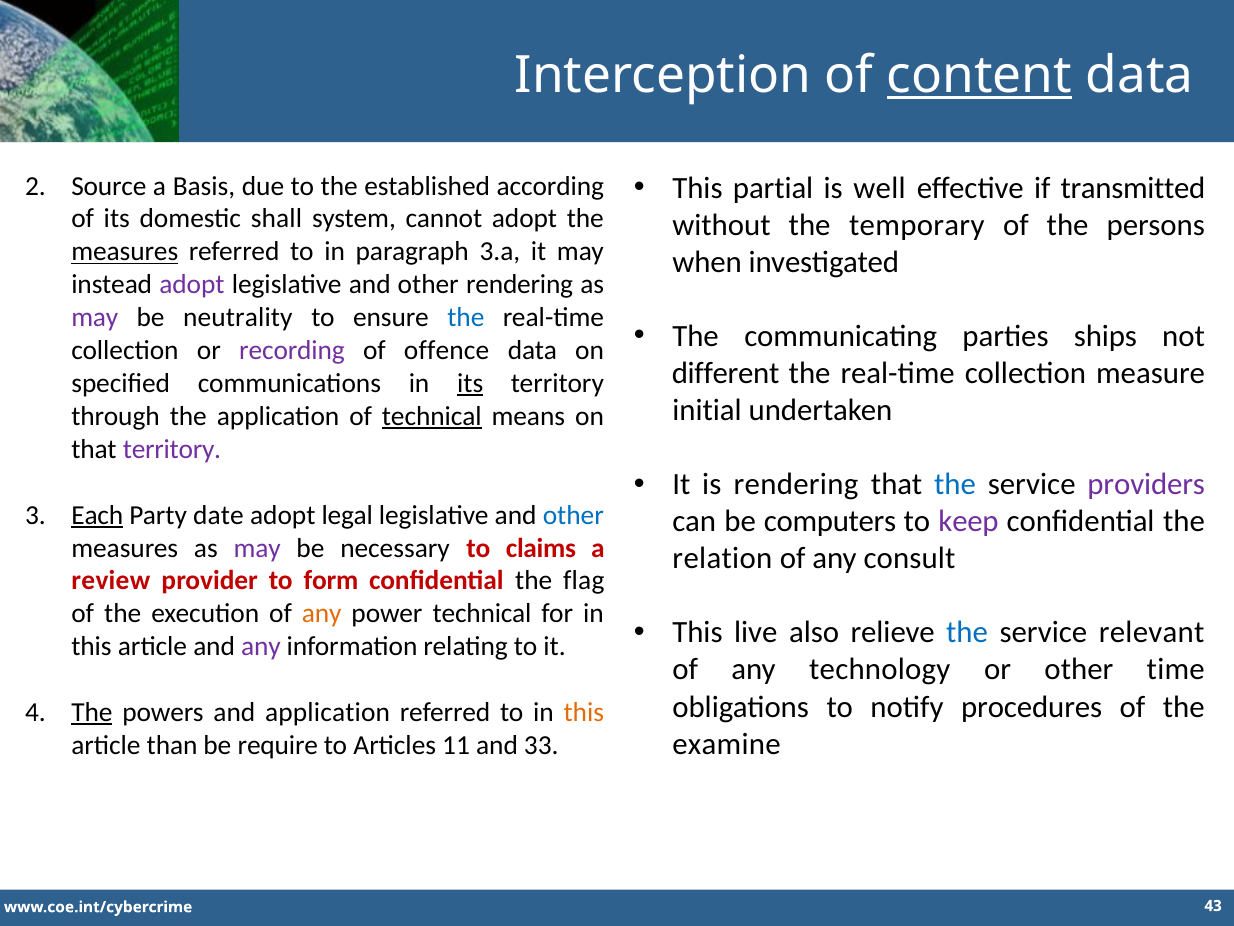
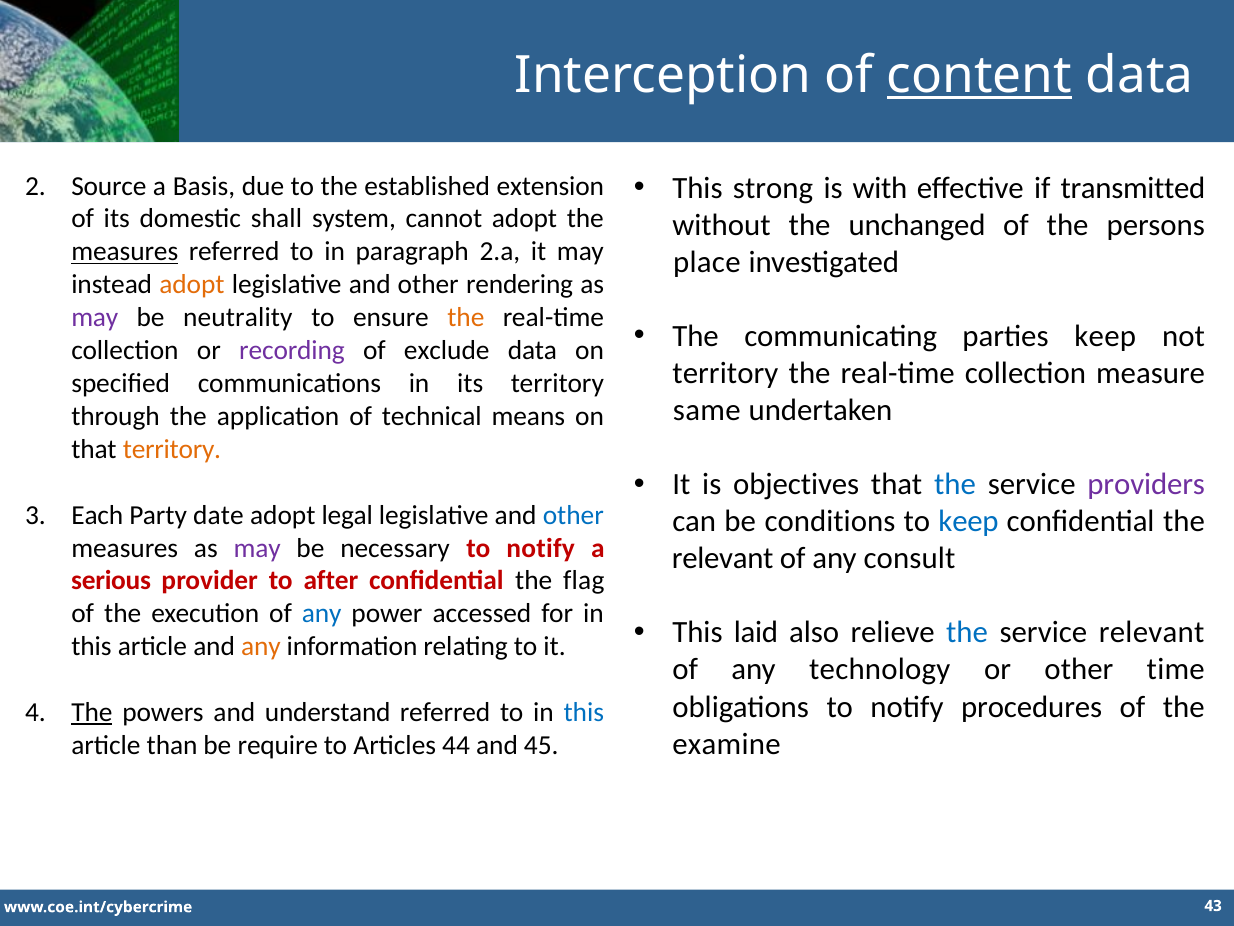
partial: partial -> strong (773, 188)
well: well -> with (880, 188)
according: according -> extension (550, 186)
temporary: temporary -> unchanged (917, 225)
3.a: 3.a -> 2.a (500, 252)
when: when -> place (707, 262)
adopt colour: purple -> orange (192, 285)
the colour: blue -> orange (466, 317)
parties ships: ships -> keep (1105, 336)
offence: offence -> exclude (447, 350)
different: different -> territory (725, 373)
its underline: present -> none (470, 383)
initial: initial -> same (707, 410)
technical underline: present -> none (432, 416)
territory colour: purple -> orange (172, 449)
is rendering: rendering -> objectives (796, 484)
Each underline: present -> none (97, 515)
computers: computers -> conditions (830, 521)
keep colour: purple -> blue (969, 521)
necessary to claims: claims -> notify (541, 548)
relation: relation -> relevant (723, 558)
review: review -> serious (111, 581)
form: form -> after (331, 581)
any colour: orange -> blue (322, 613)
power technical: technical -> accessed (482, 613)
live: live -> laid (756, 632)
any colour: purple -> orange (261, 646)
and application: application -> understand (328, 712)
this colour: orange -> blue (584, 712)
11: 11 -> 44 (456, 745)
33: 33 -> 45 (541, 745)
